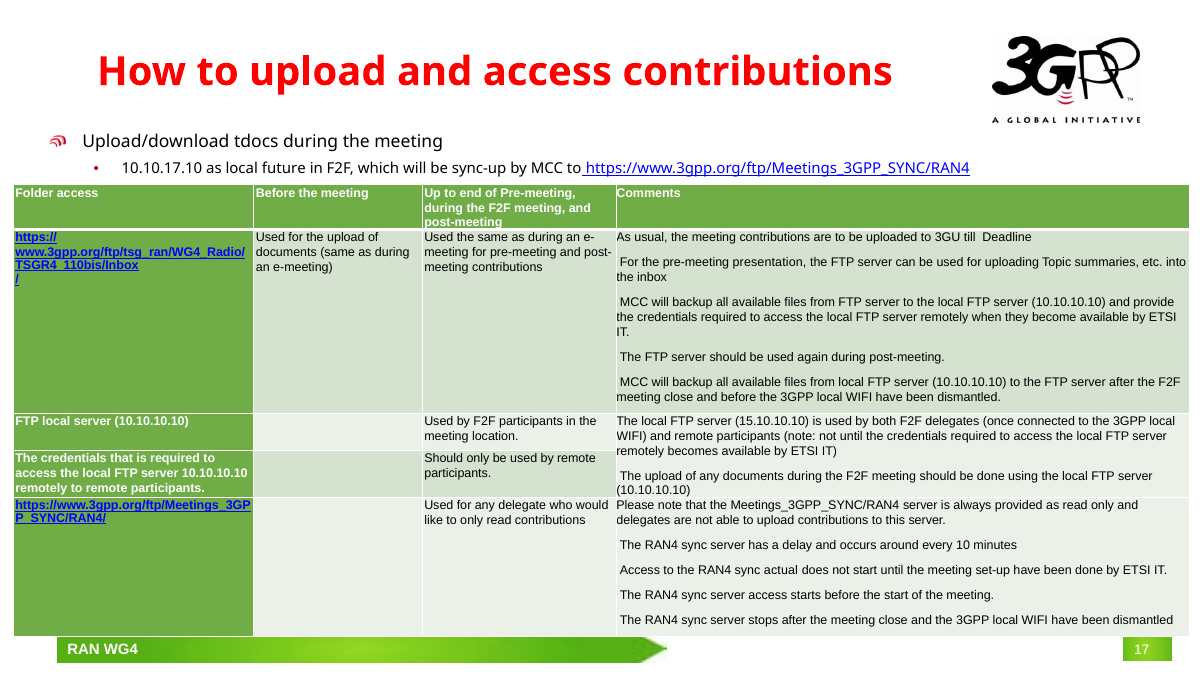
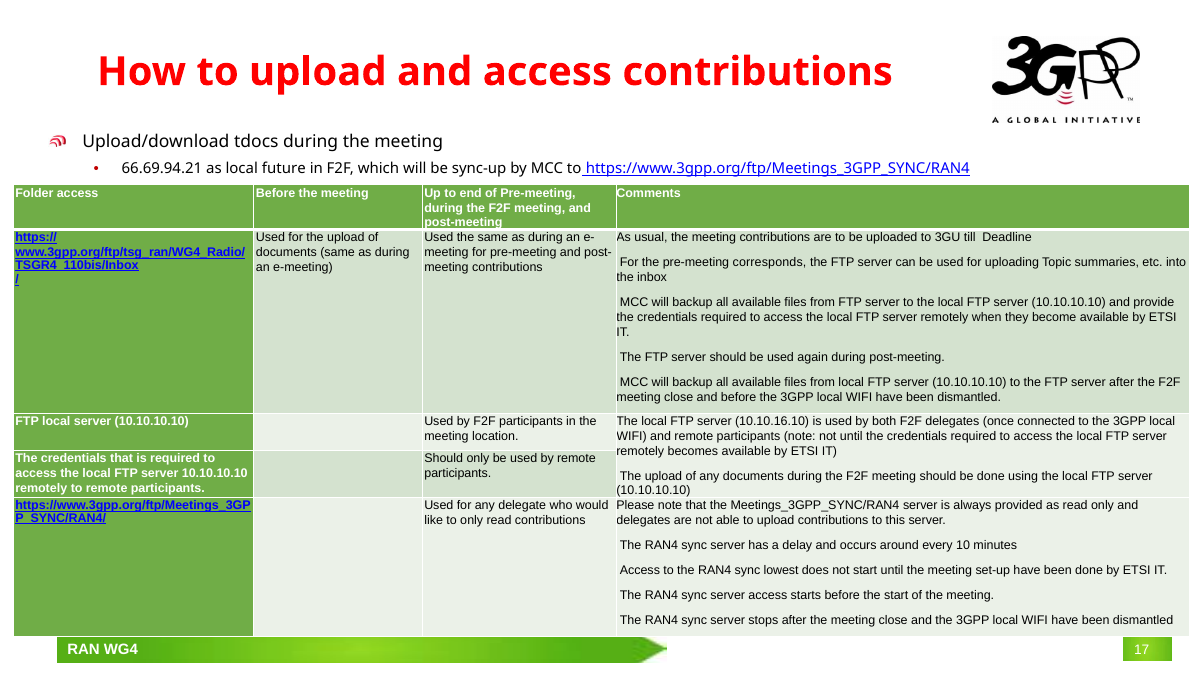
10.10.17.10: 10.10.17.10 -> 66.69.94.21 (162, 168)
presentation: presentation -> corresponds (770, 263)
15.10.10.10: 15.10.10.10 -> 10.10.16.10 (772, 421)
actual: actual -> lowest (781, 570)
